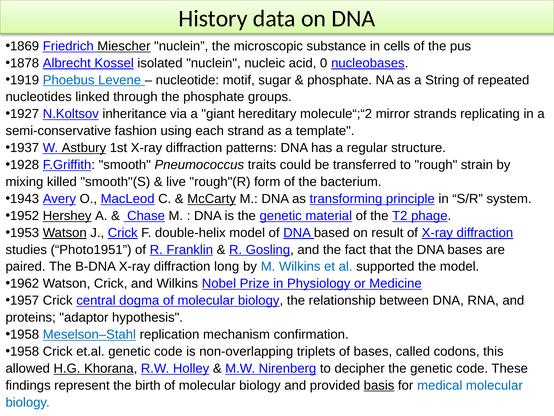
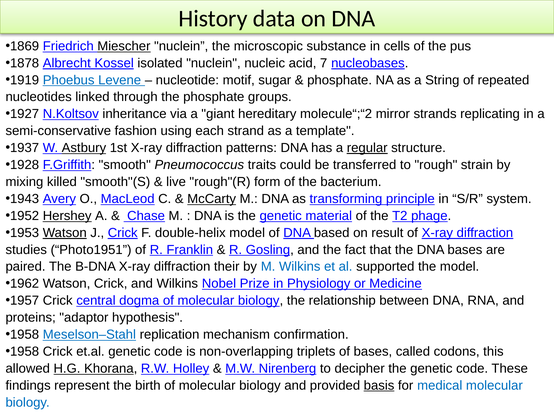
0: 0 -> 7 (324, 63)
regular underline: none -> present (367, 148)
long: long -> their (227, 266)
